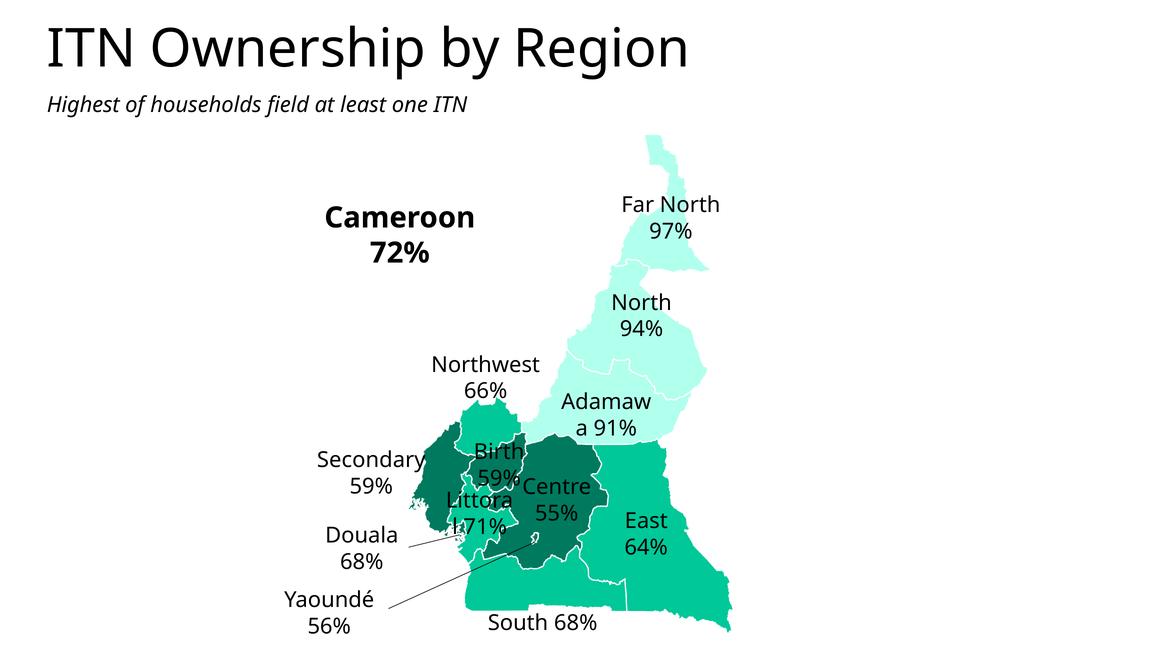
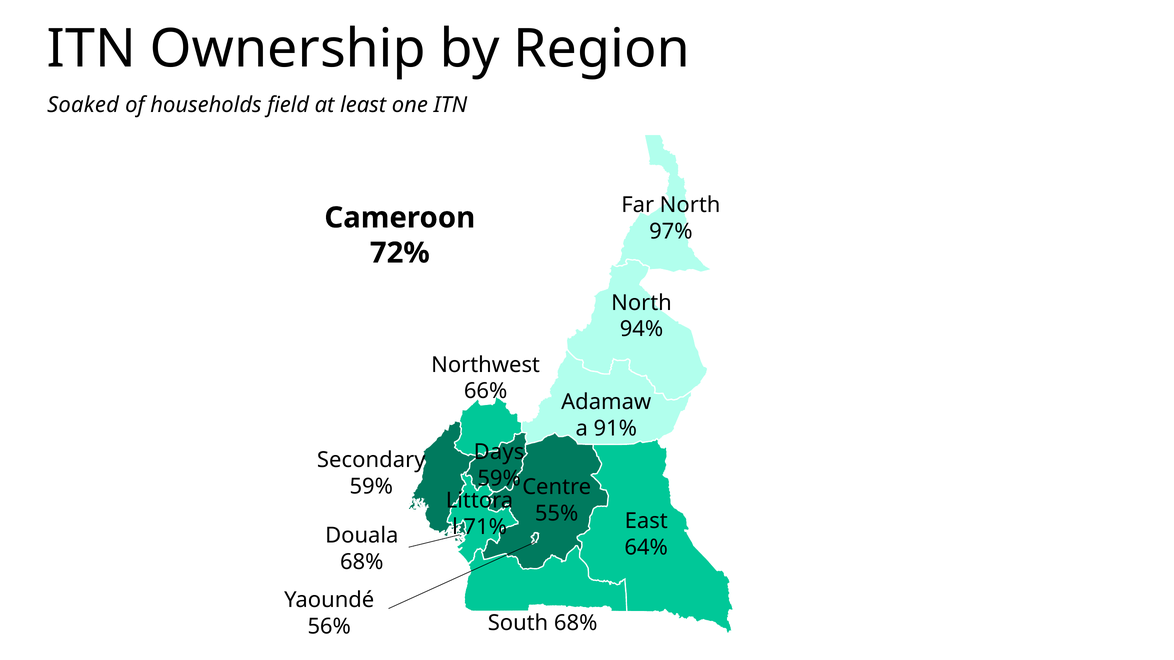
Highest: Highest -> Soaked (83, 105)
Birth: Birth -> Days (499, 452)
